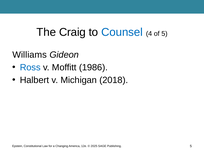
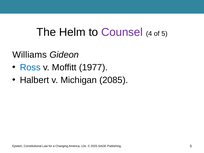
Craig: Craig -> Helm (72, 32)
Counsel colour: blue -> purple (122, 32)
1986: 1986 -> 1977 (93, 67)
2018: 2018 -> 2085 (114, 80)
